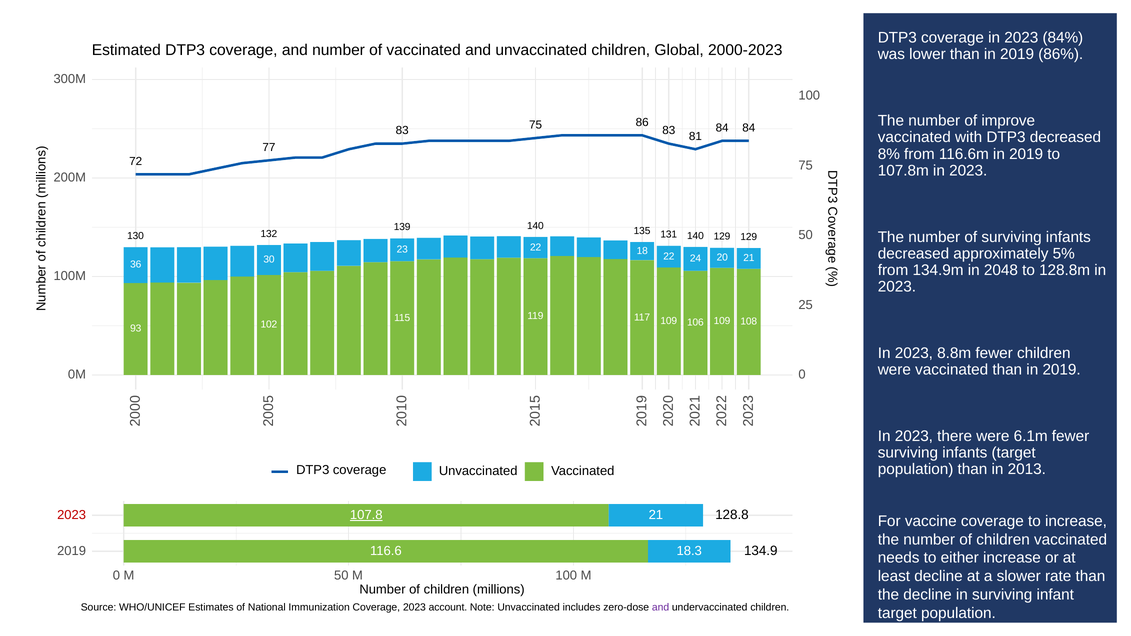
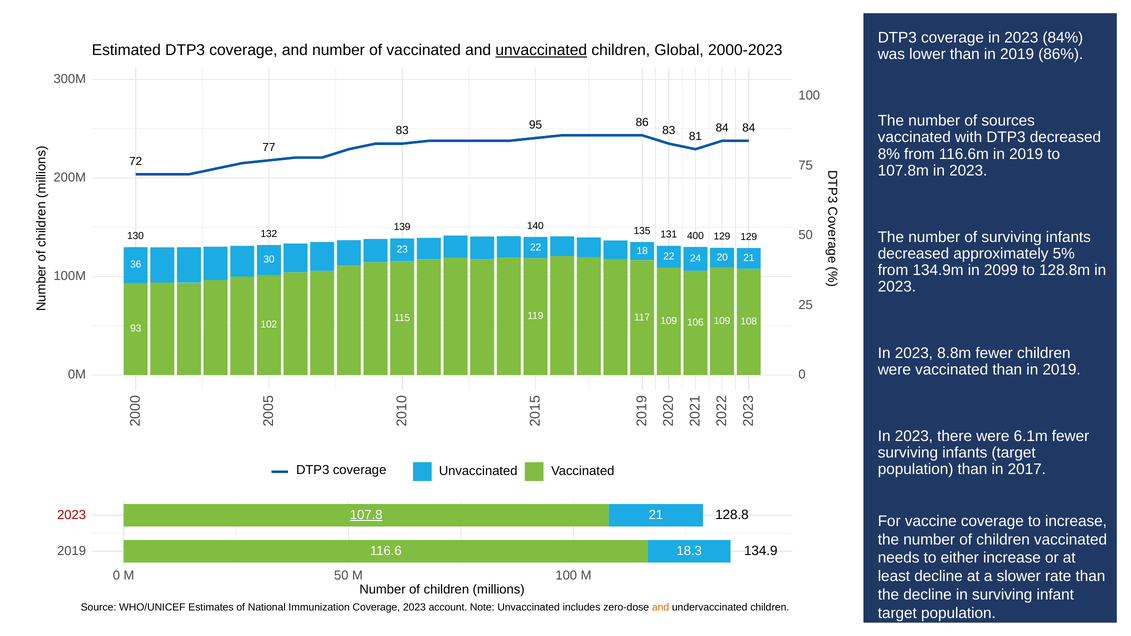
unvaccinated underline: none -> present (541, 50)
improve: improve -> sources (1008, 121)
83 75: 75 -> 95 (535, 125)
131 140: 140 -> 400 (695, 236)
2048: 2048 -> 2099 (1001, 270)
2013: 2013 -> 2017 (1027, 469)
and colour: purple -> orange (661, 607)
